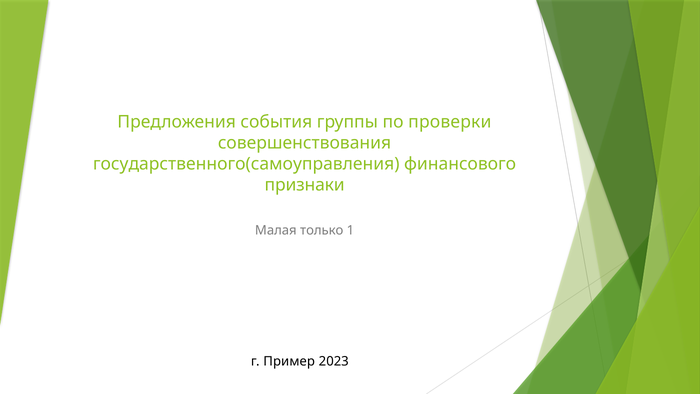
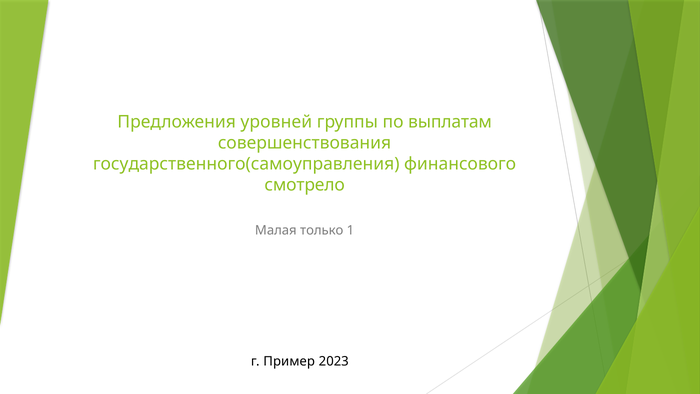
события: события -> уровней (276, 122)
проверки: проверки -> выплатам (450, 122)
признаки: признаки -> смотрело (305, 185)
